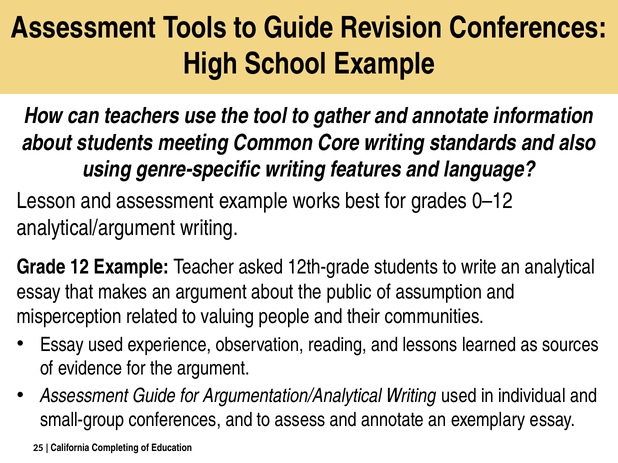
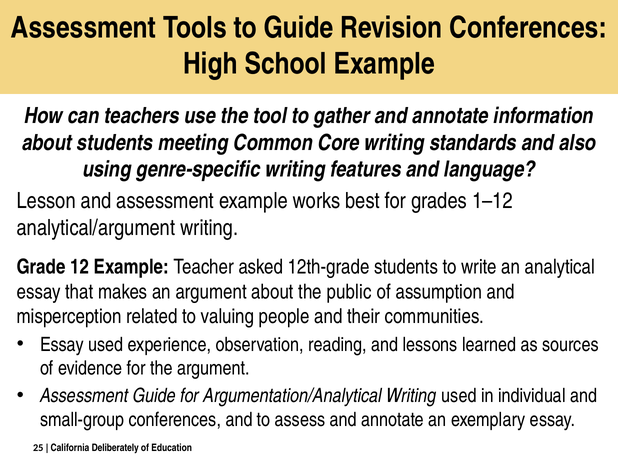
0–12: 0–12 -> 1–12 (492, 201)
Completing: Completing -> Deliberately (115, 448)
